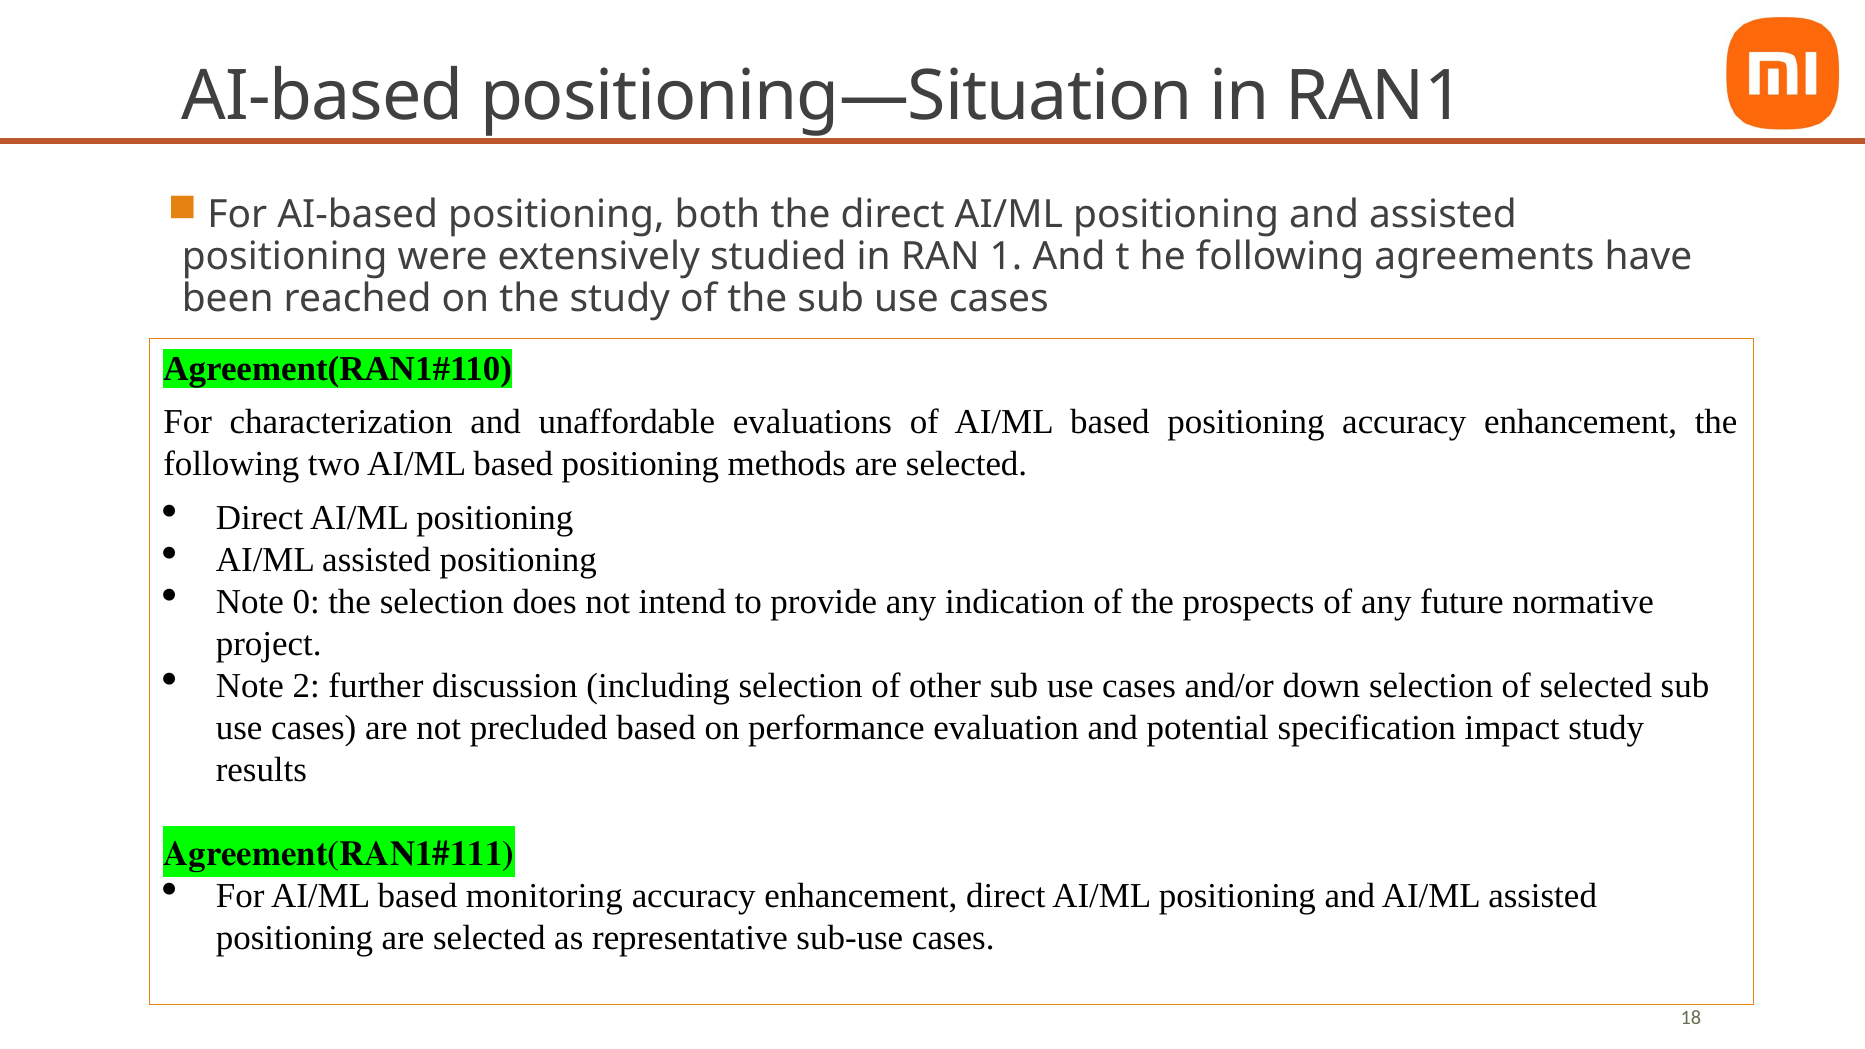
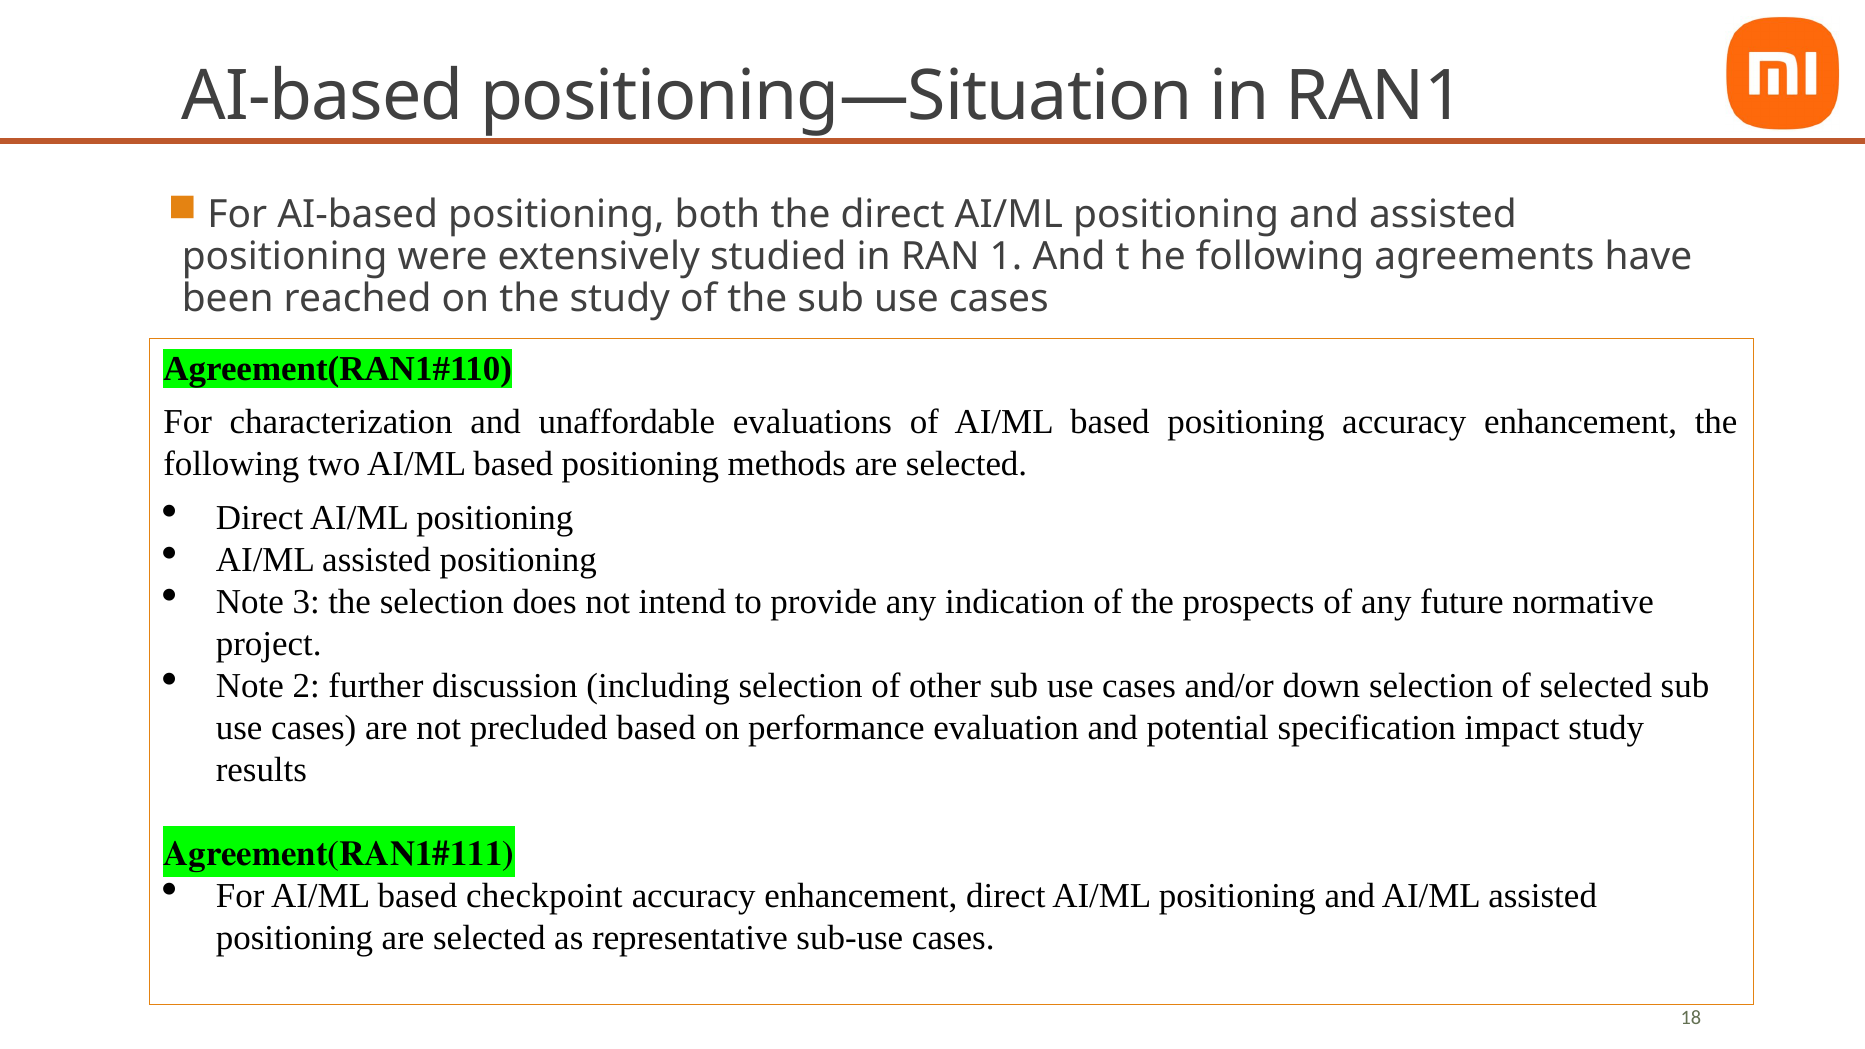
0: 0 -> 3 (306, 602)
monitoring: monitoring -> checkpoint (544, 896)
